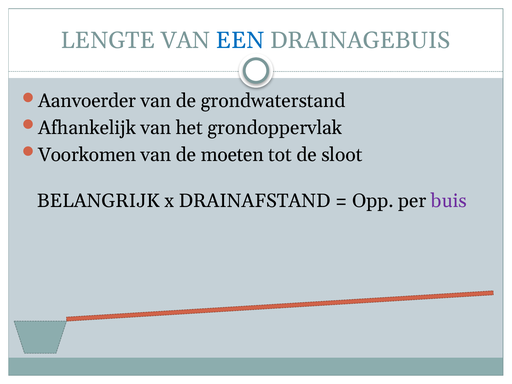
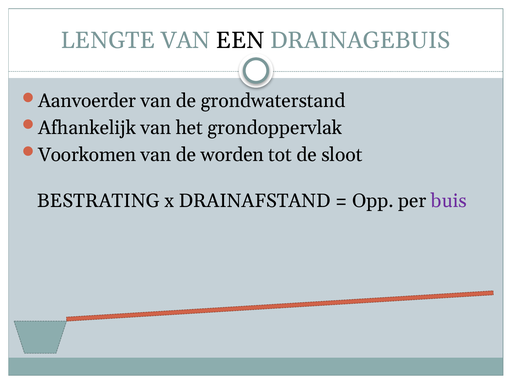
EEN colour: blue -> black (240, 40)
moeten: moeten -> worden (232, 155)
BELANGRIJK: BELANGRIJK -> BESTRATING (98, 201)
